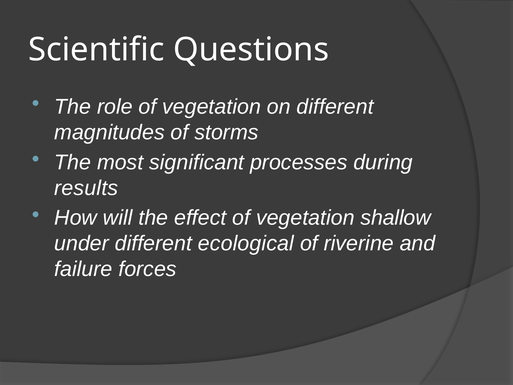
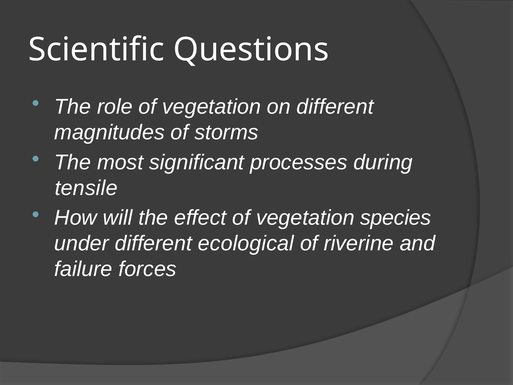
results: results -> tensile (86, 188)
shallow: shallow -> species (396, 218)
